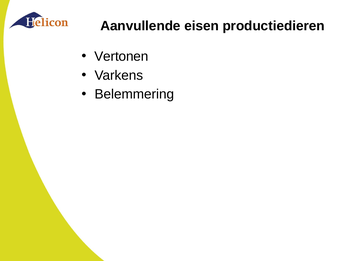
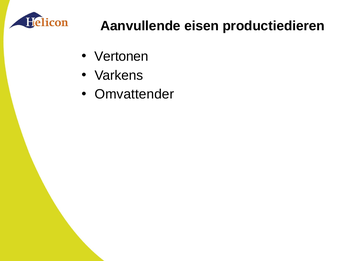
Belemmering: Belemmering -> Omvattender (134, 94)
